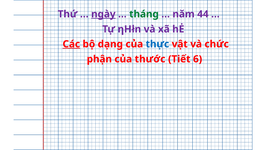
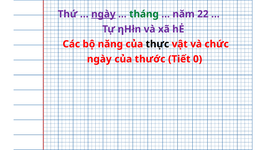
44: 44 -> 22 (203, 14)
Các underline: present -> none (71, 44)
dạng: dạng -> năng (110, 44)
thực colour: blue -> black (157, 44)
phận: phận -> ngày (99, 59)
6: 6 -> 0 (198, 59)
